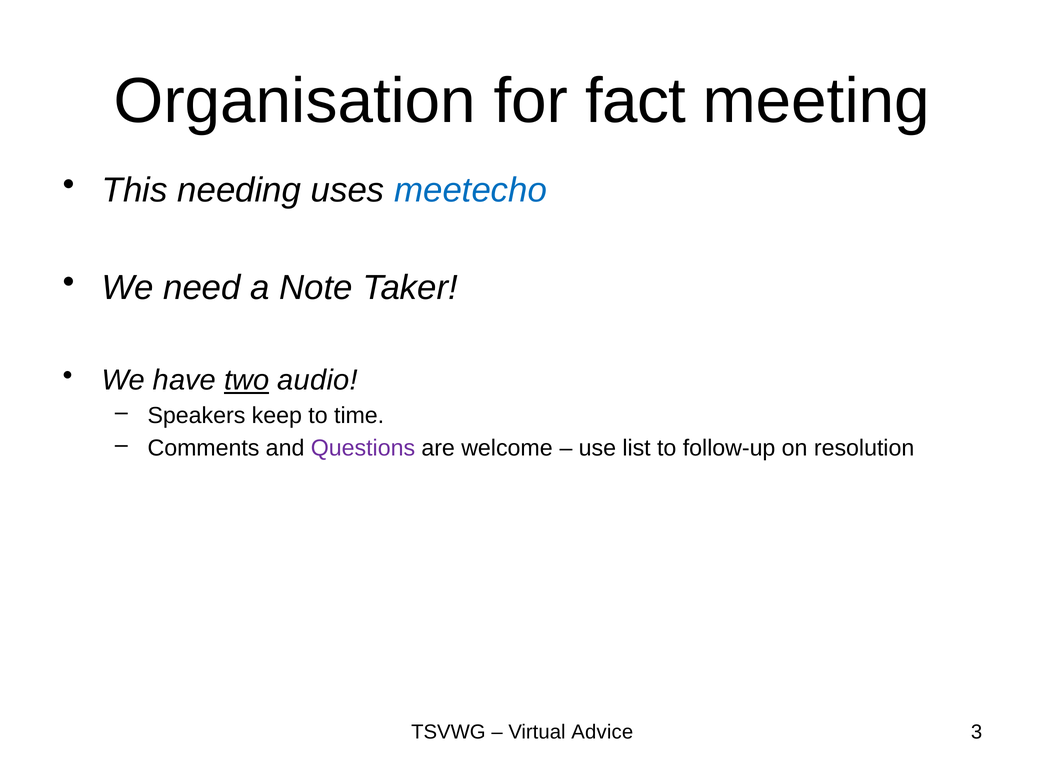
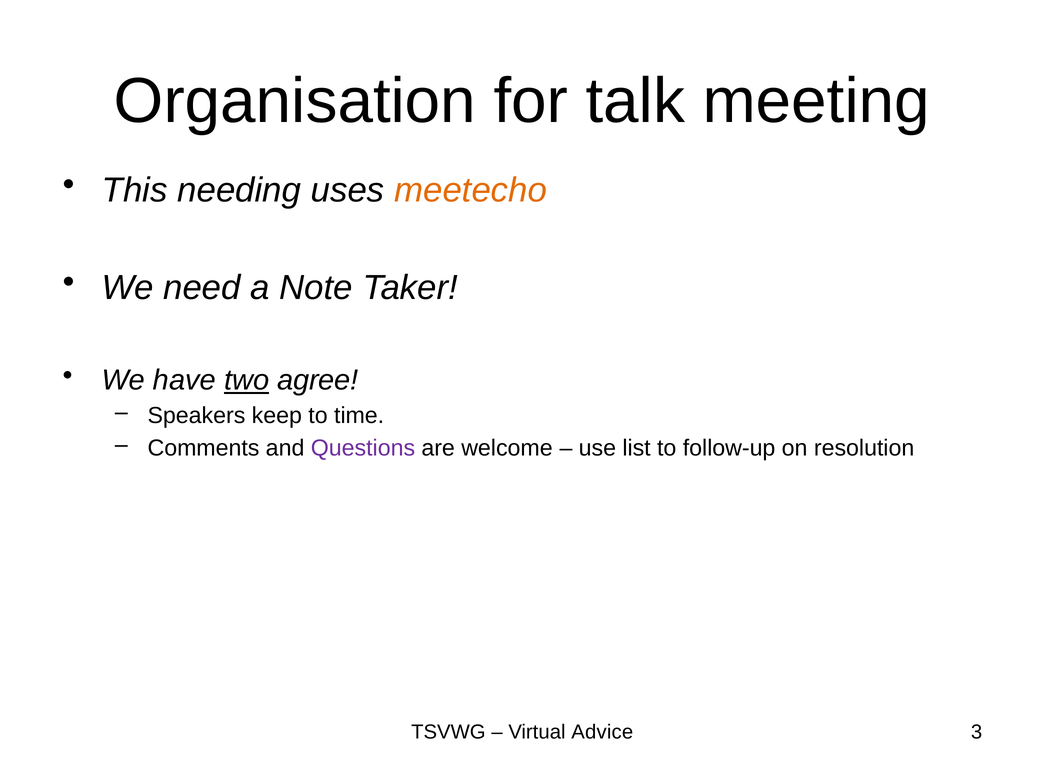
fact: fact -> talk (635, 101)
meetecho colour: blue -> orange (471, 191)
audio: audio -> agree (318, 381)
